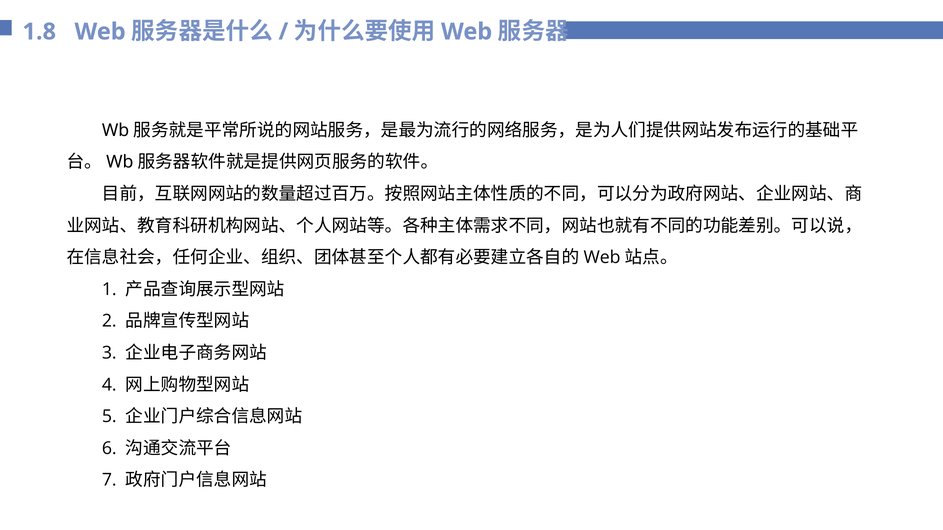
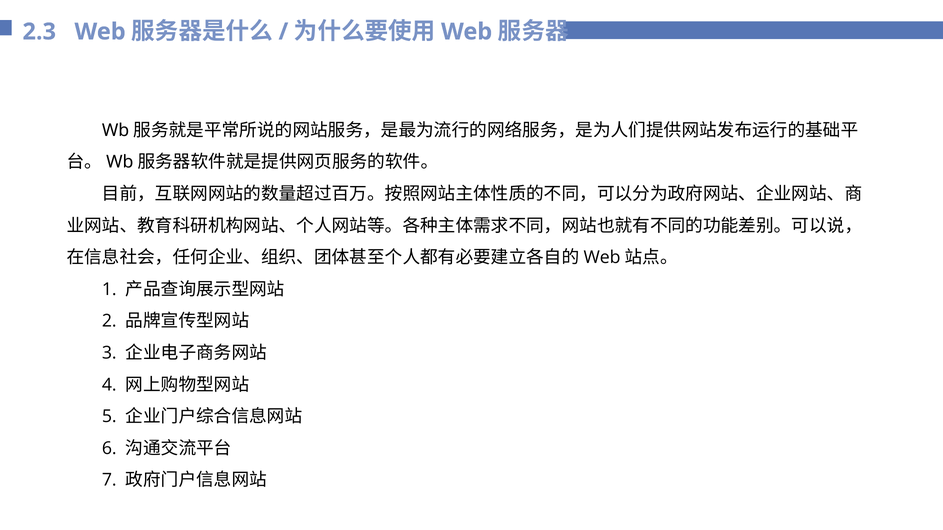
1.8: 1.8 -> 2.3 (39, 32)
